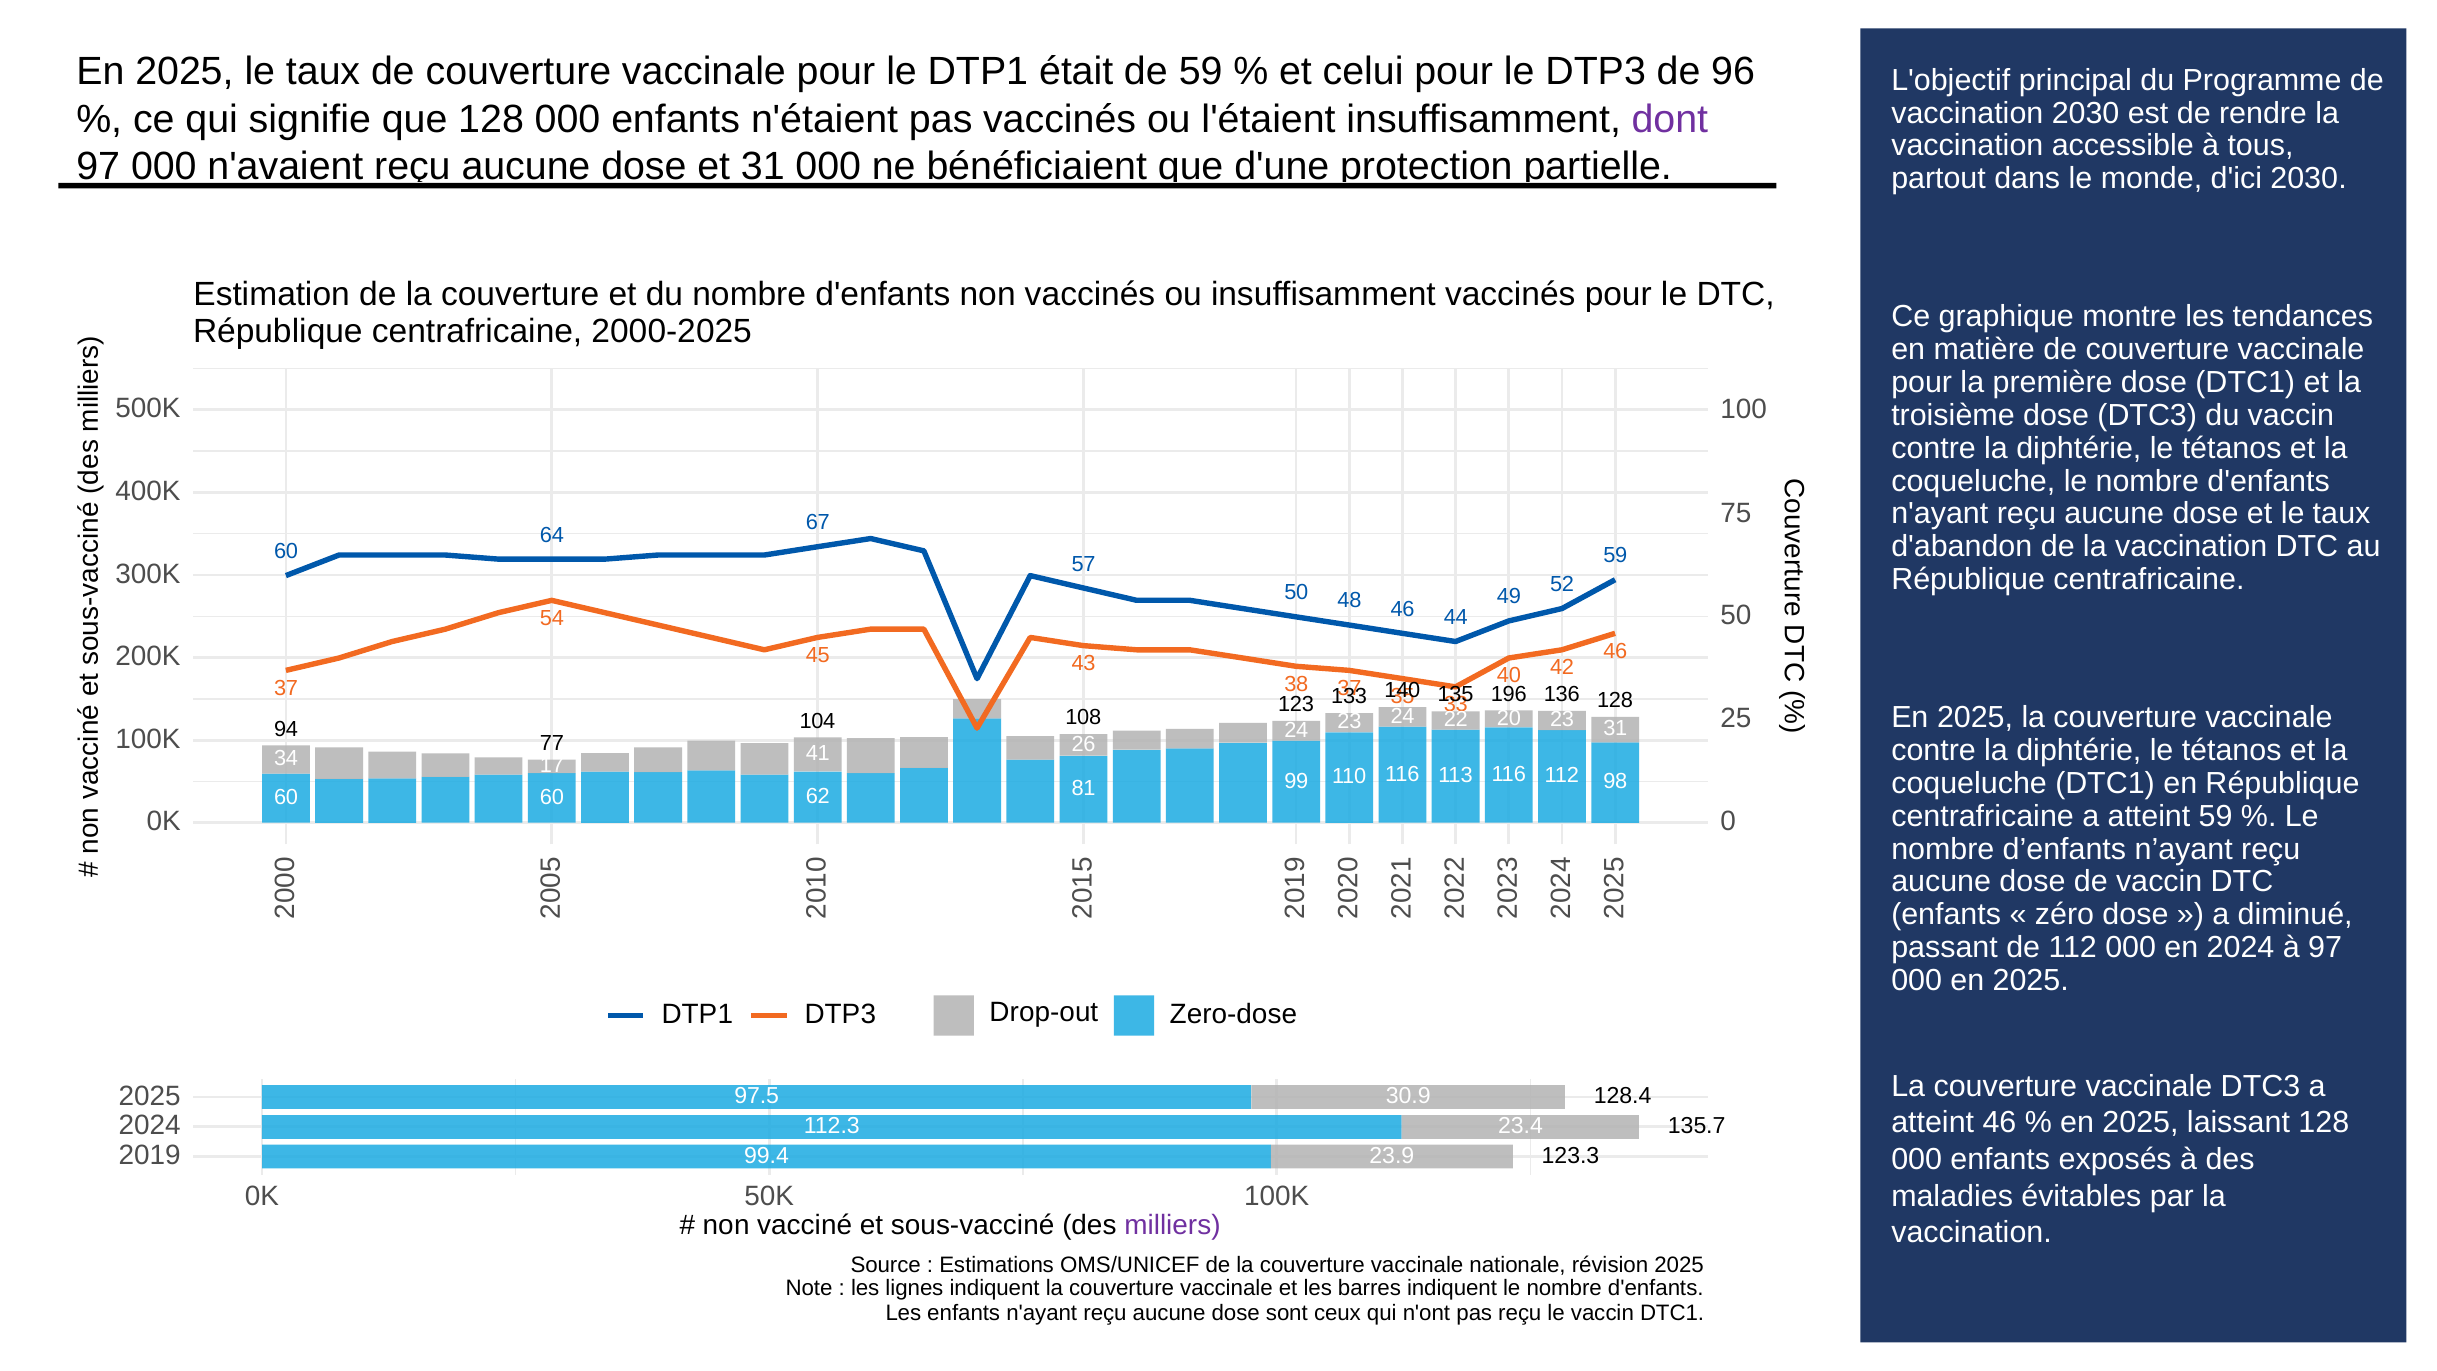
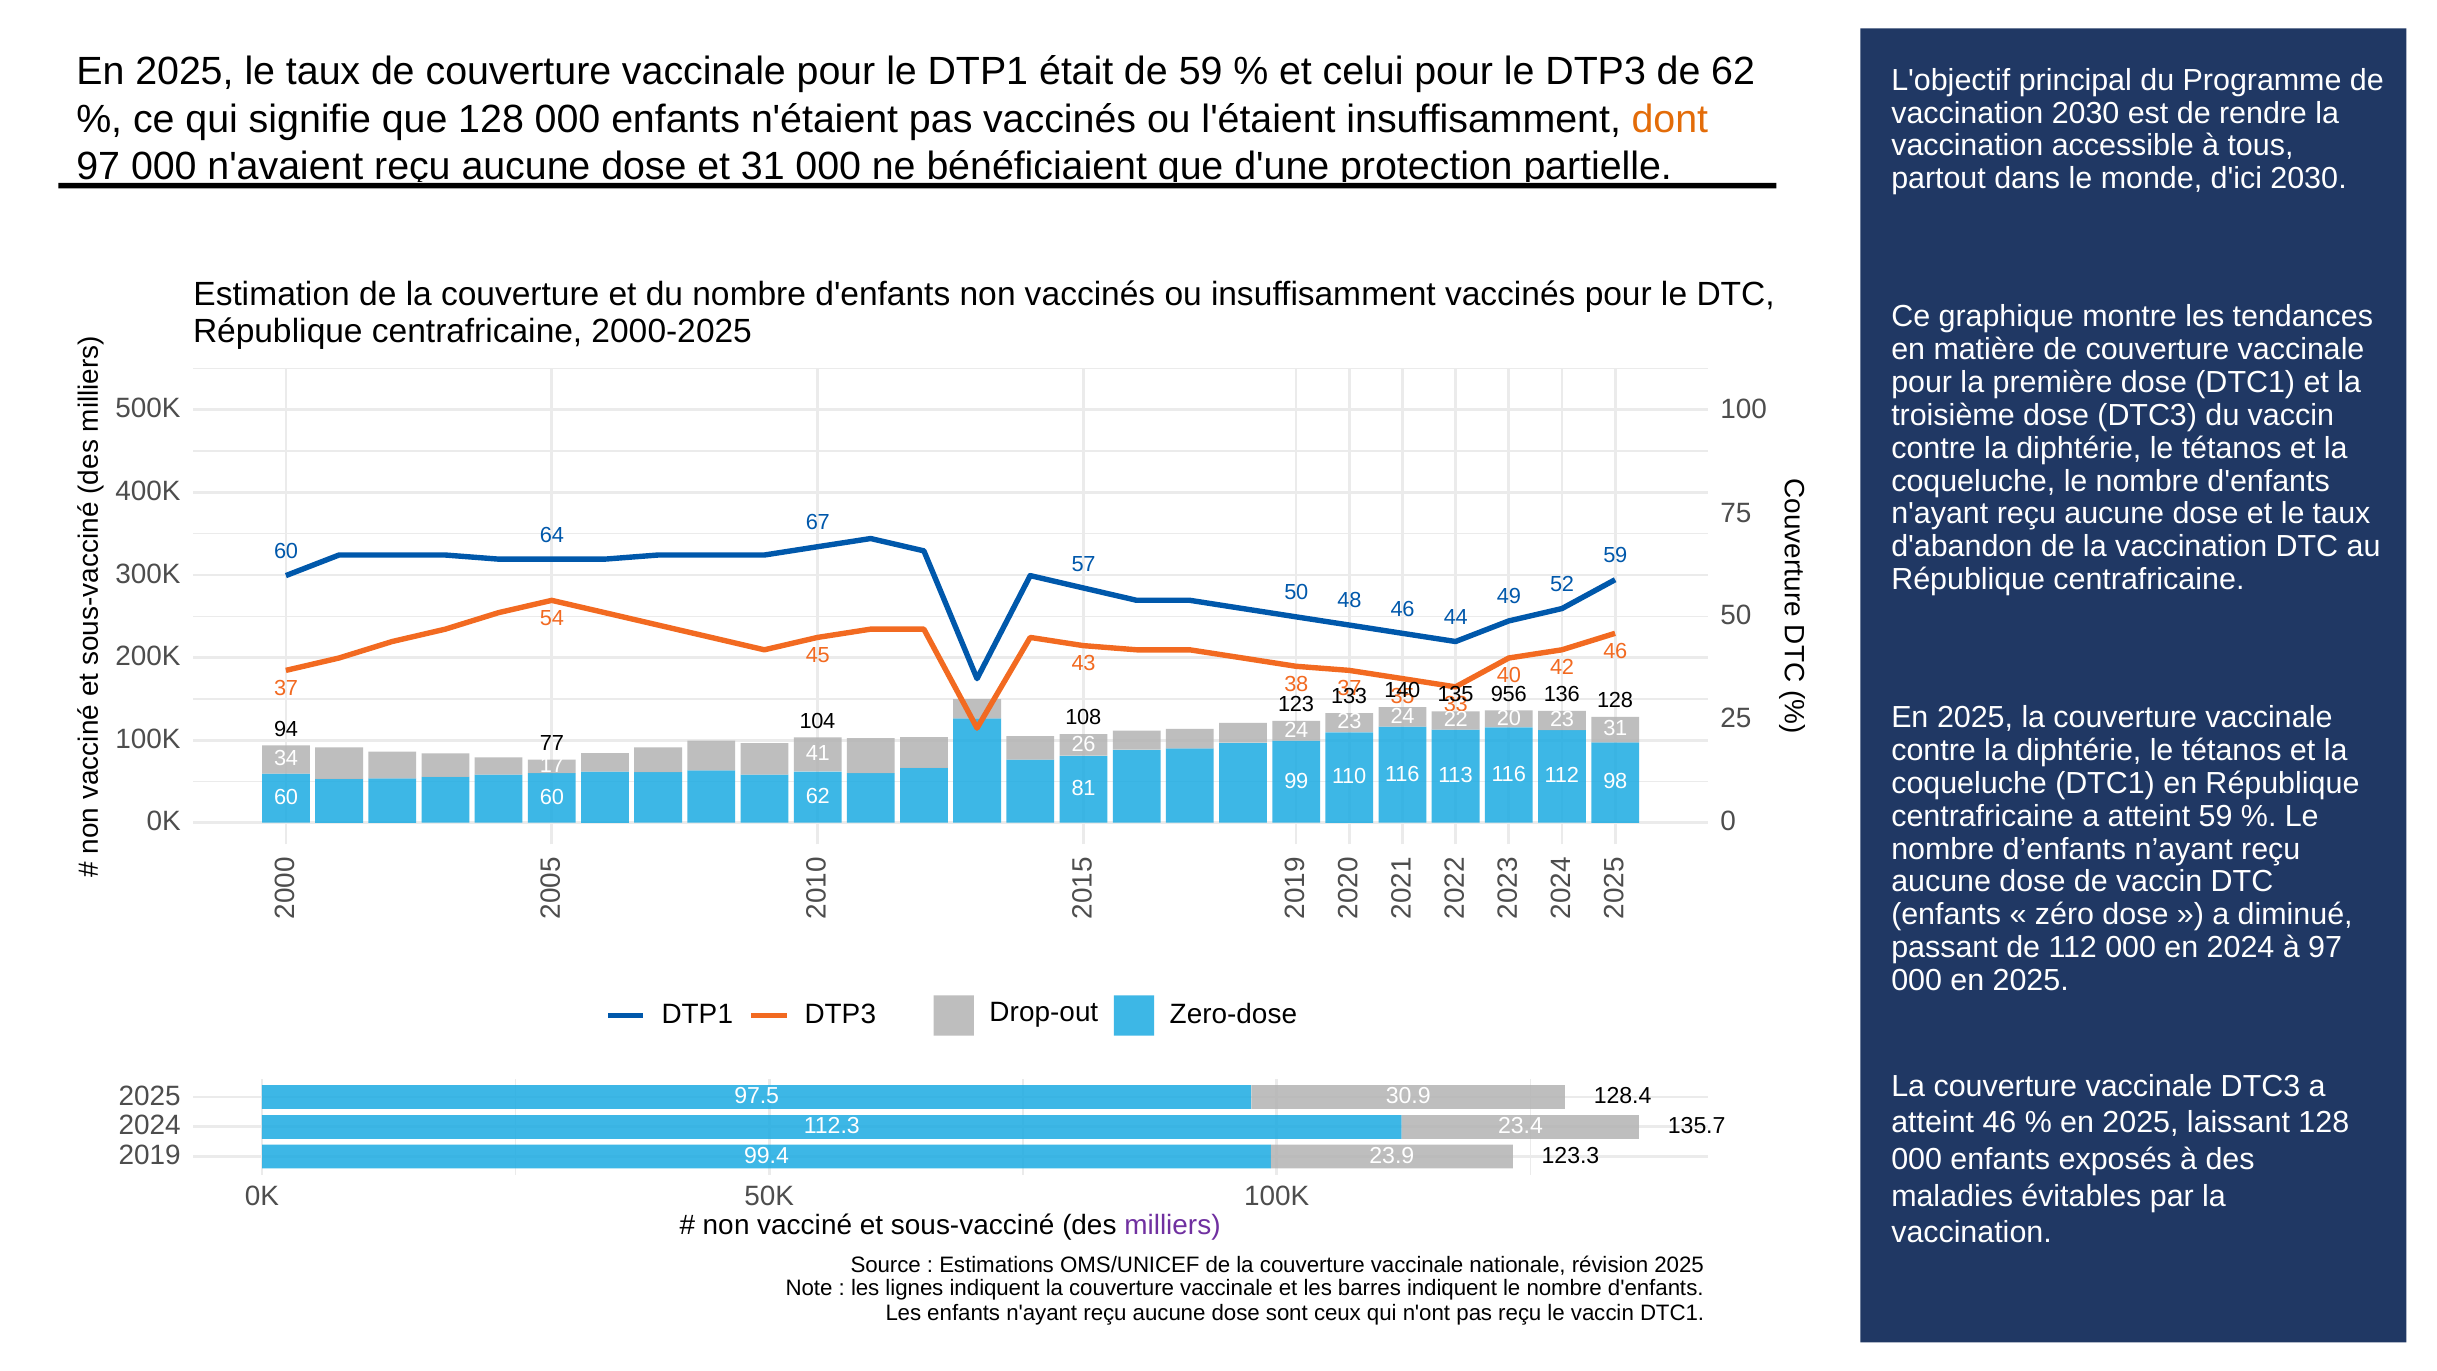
de 96: 96 -> 62 (1733, 72)
dont colour: purple -> orange (1670, 119)
196: 196 -> 956 (1509, 694)
